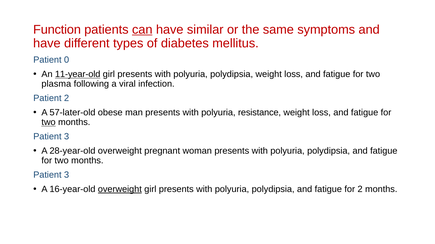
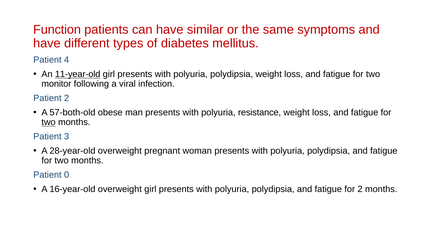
can underline: present -> none (142, 30)
0: 0 -> 4 (67, 60)
plasma: plasma -> monitor (56, 84)
57-later-old: 57-later-old -> 57-both-old (72, 113)
3: 3 -> 0 (67, 175)
overweight underline: present -> none (120, 190)
